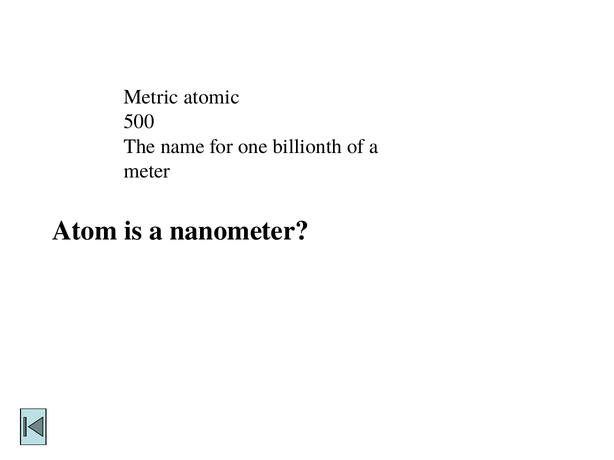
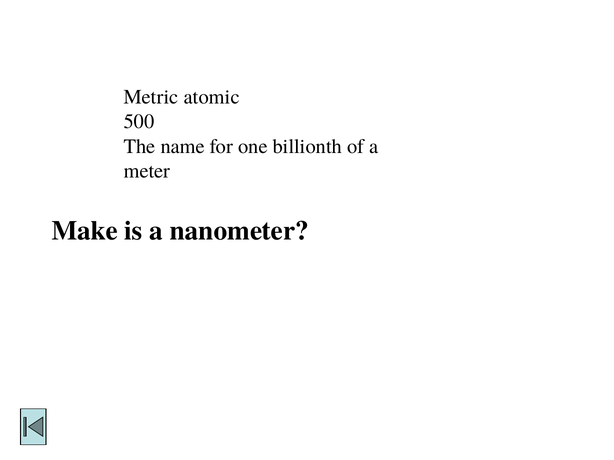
Atom: Atom -> Make (85, 231)
